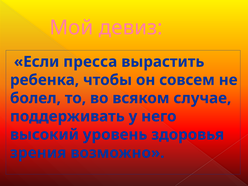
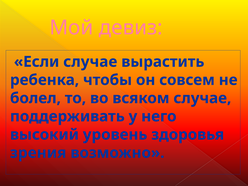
Если пресса: пресса -> случае (90, 62)
